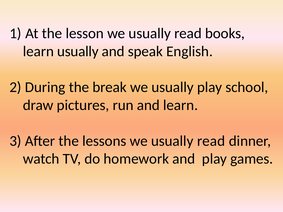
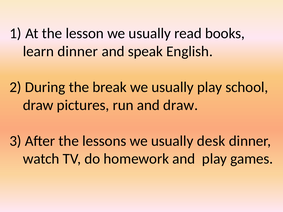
learn usually: usually -> dinner (78, 51)
and learn: learn -> draw (181, 105)
lessons we usually read: read -> desk (211, 141)
